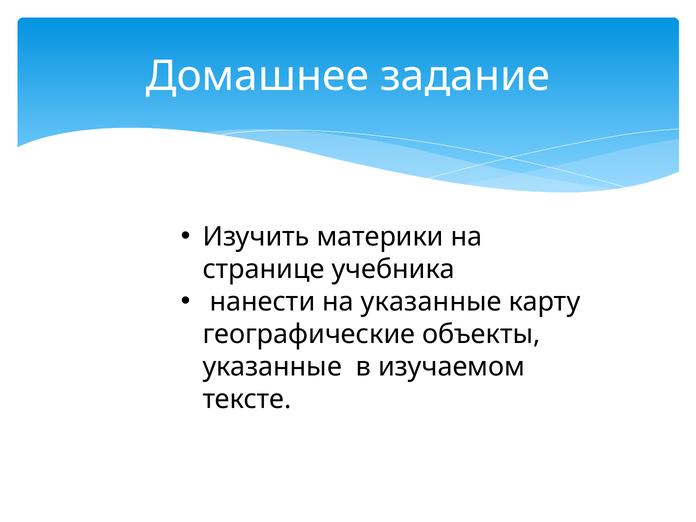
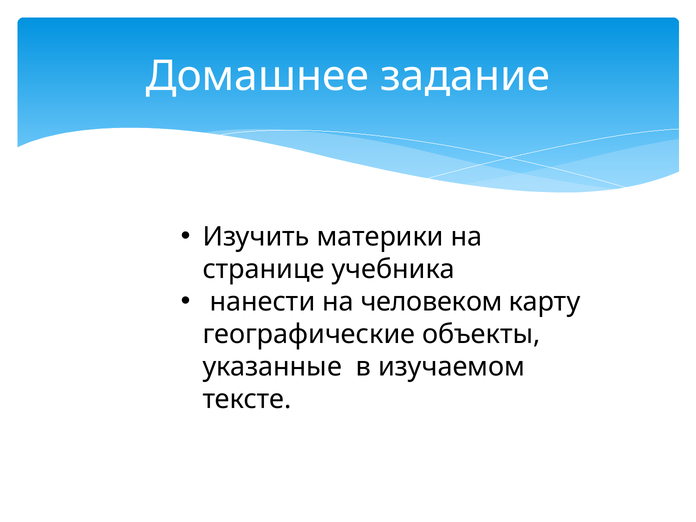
на указанные: указанные -> человеком (432, 302)
